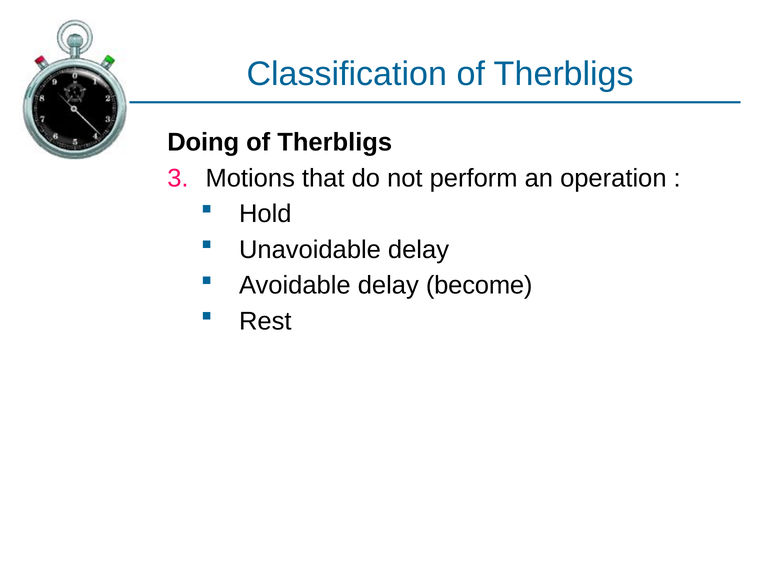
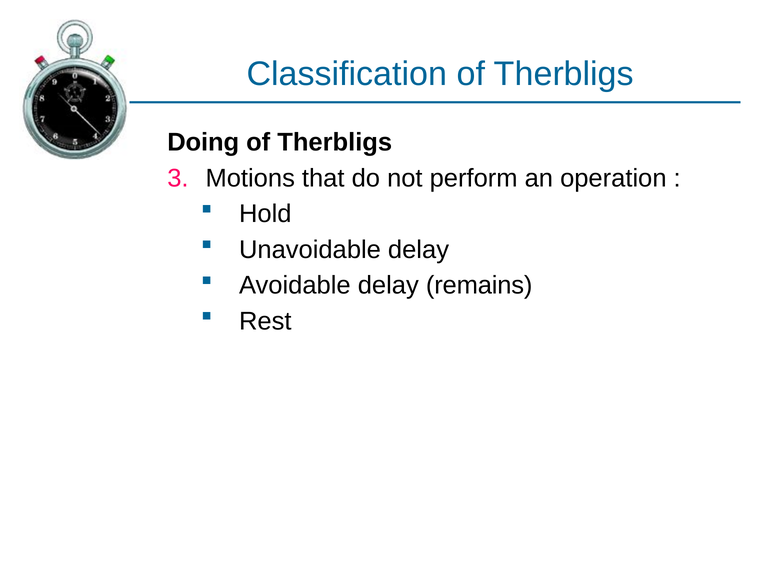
become: become -> remains (479, 285)
